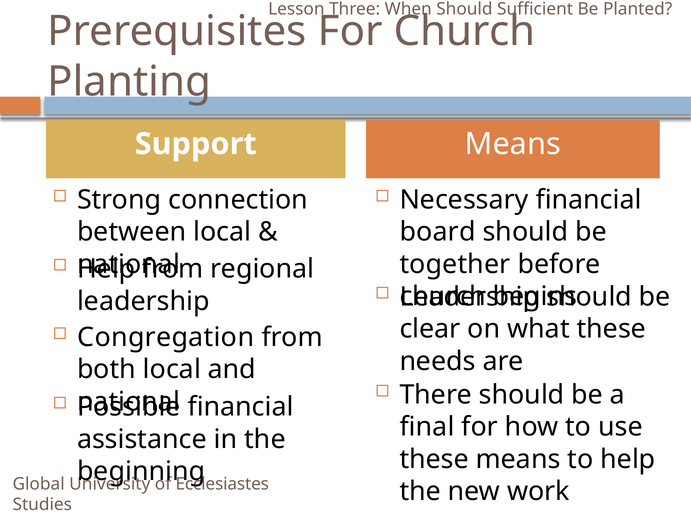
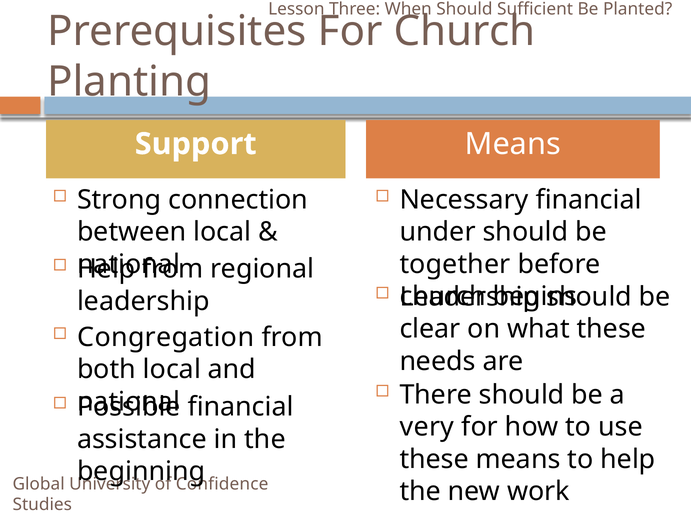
board: board -> under (438, 232)
final: final -> very (427, 427)
Ecclesiastes: Ecclesiastes -> Confidence (222, 484)
